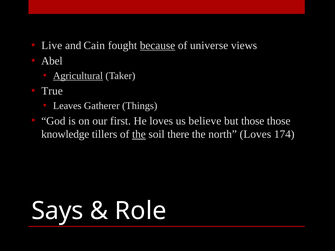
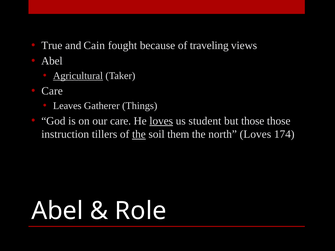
Live: Live -> True (52, 45)
because underline: present -> none (158, 45)
universe: universe -> traveling (209, 45)
True: True -> Care (52, 91)
our first: first -> care (121, 121)
loves underline: none -> present (161, 121)
believe: believe -> student (205, 121)
knowledge: knowledge -> instruction (65, 134)
there: there -> them (178, 134)
Says: Says -> Abel (57, 211)
